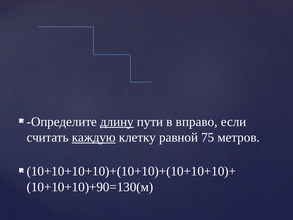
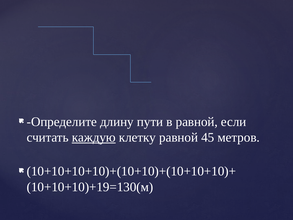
длину underline: present -> none (117, 122)
в вправо: вправо -> равной (197, 122)
75: 75 -> 45 (208, 137)
10+10+10)+90=130(м: 10+10+10)+90=130(м -> 10+10+10)+19=130(м (90, 187)
